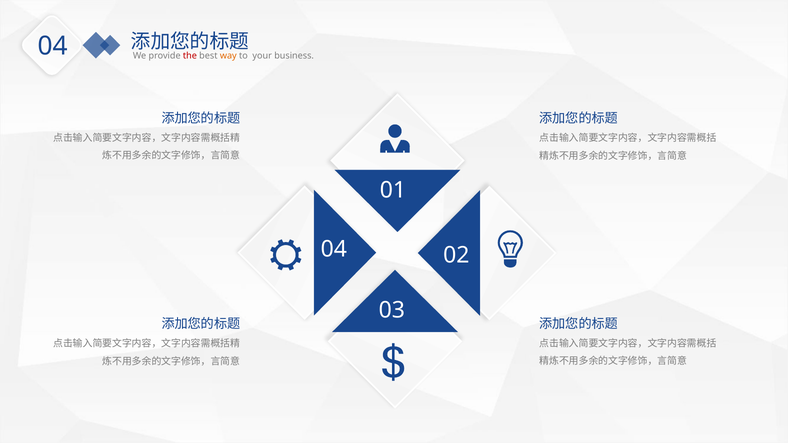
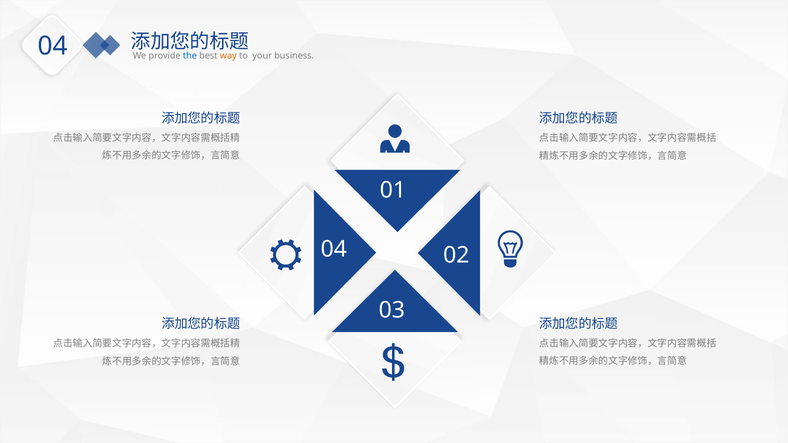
the colour: red -> blue (190, 56)
